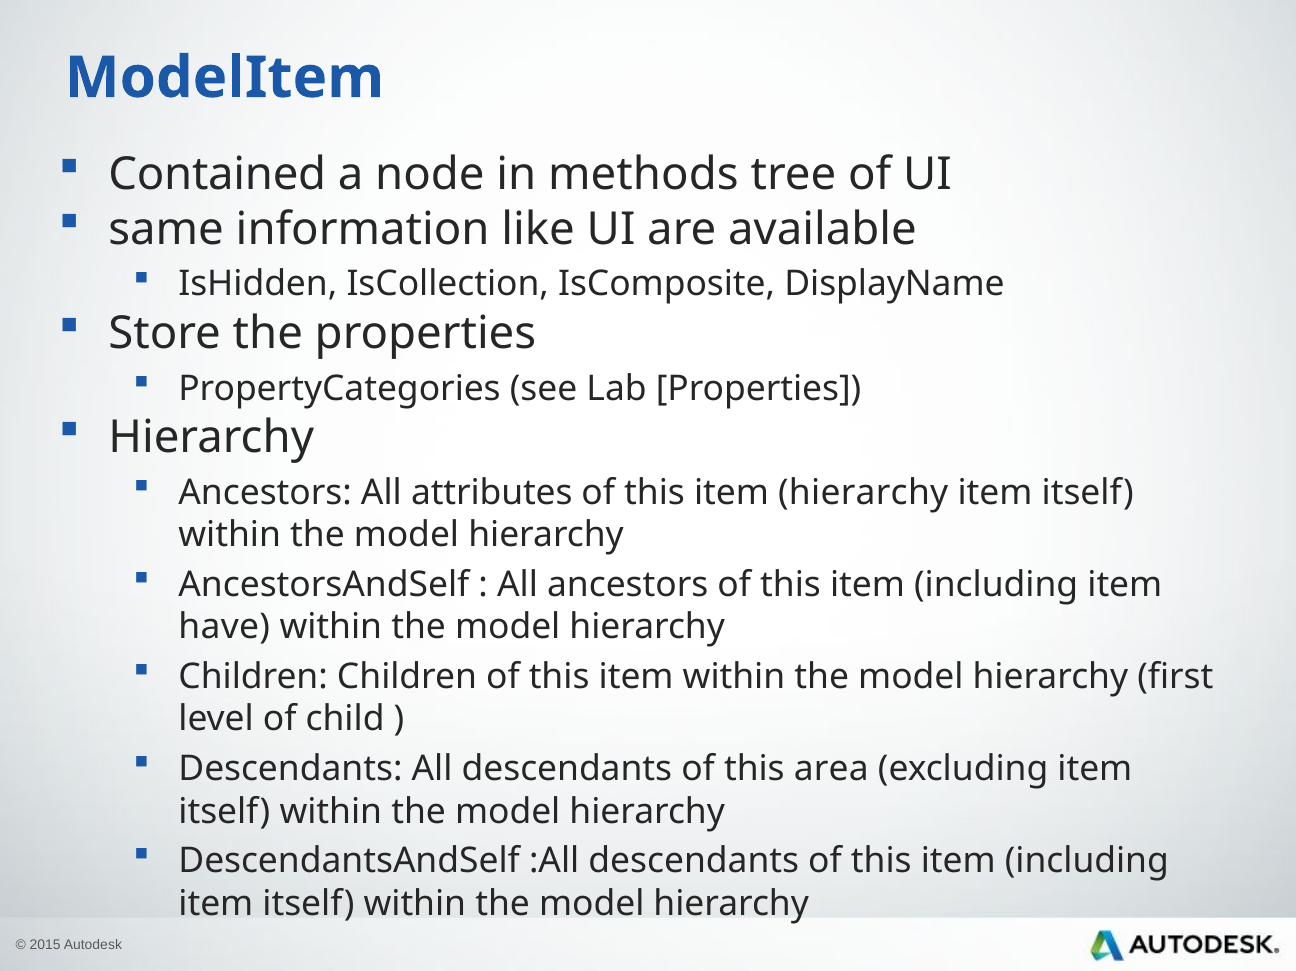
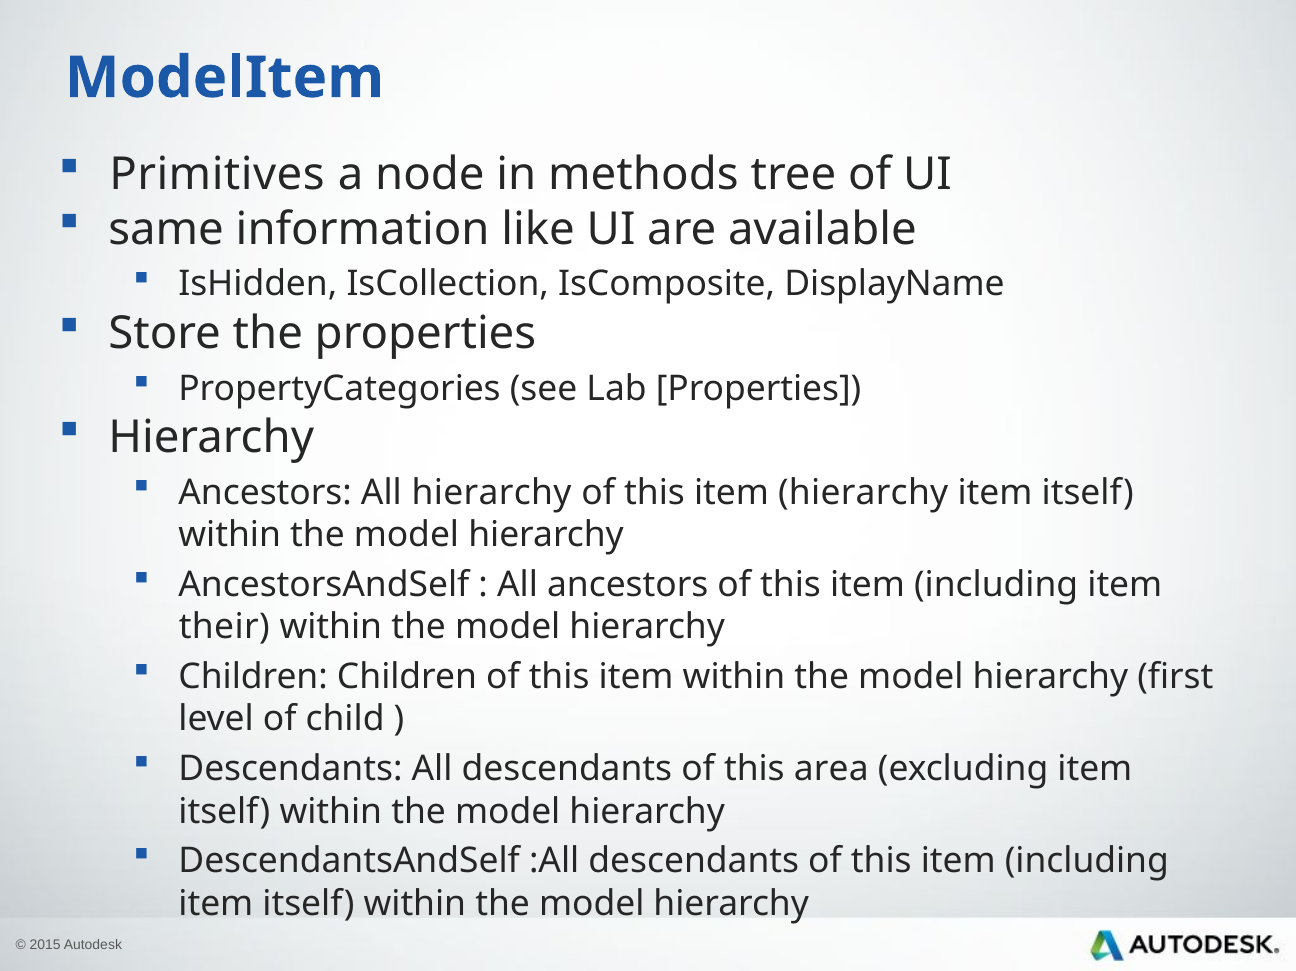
Contained: Contained -> Primitives (217, 175)
All attributes: attributes -> hierarchy (492, 493)
have: have -> their (224, 628)
